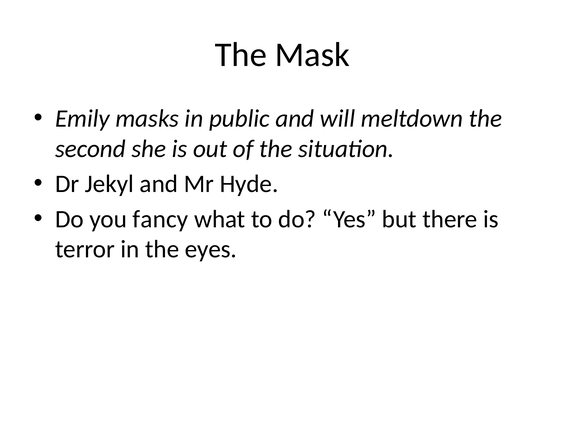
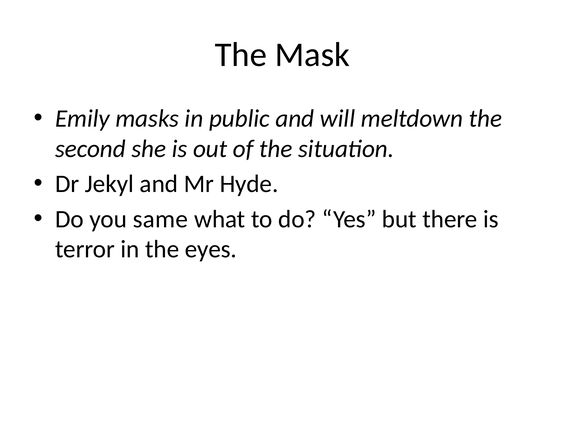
fancy: fancy -> same (160, 219)
